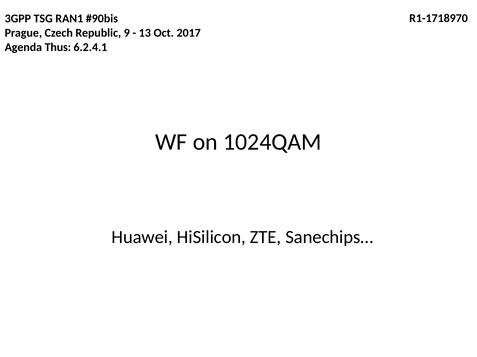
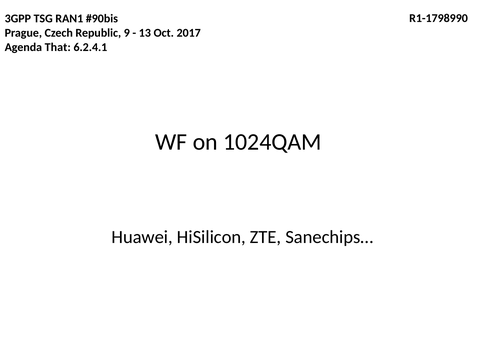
R1-1718970: R1-1718970 -> R1-1798990 (439, 18)
Thus: Thus -> That (58, 47)
